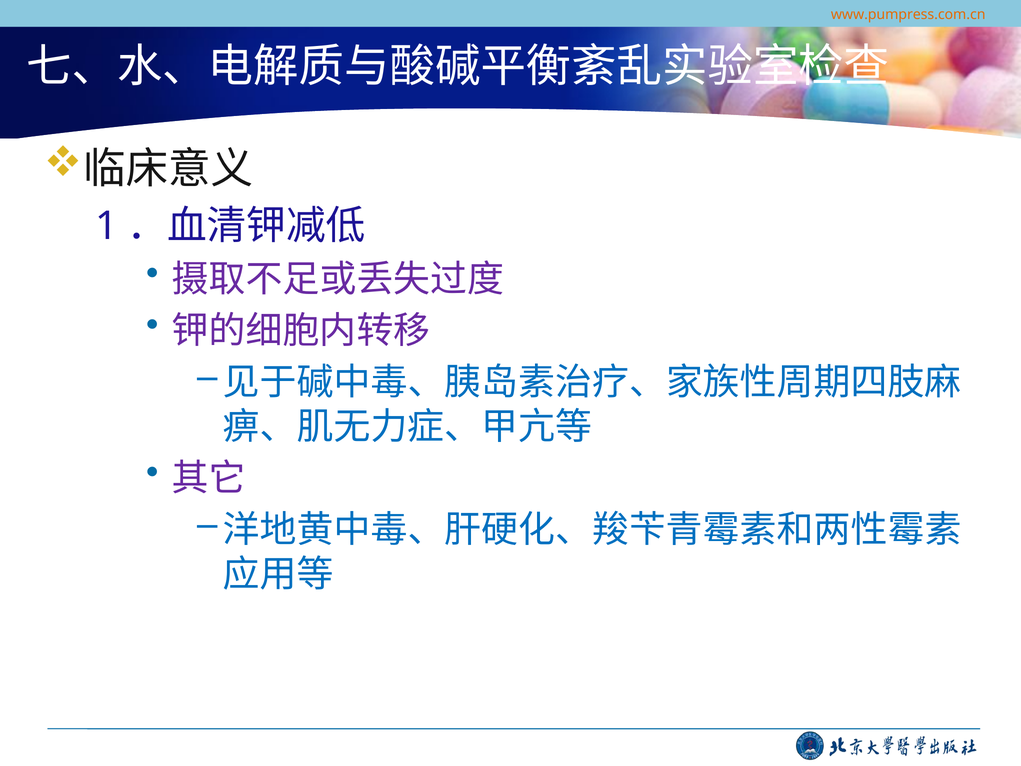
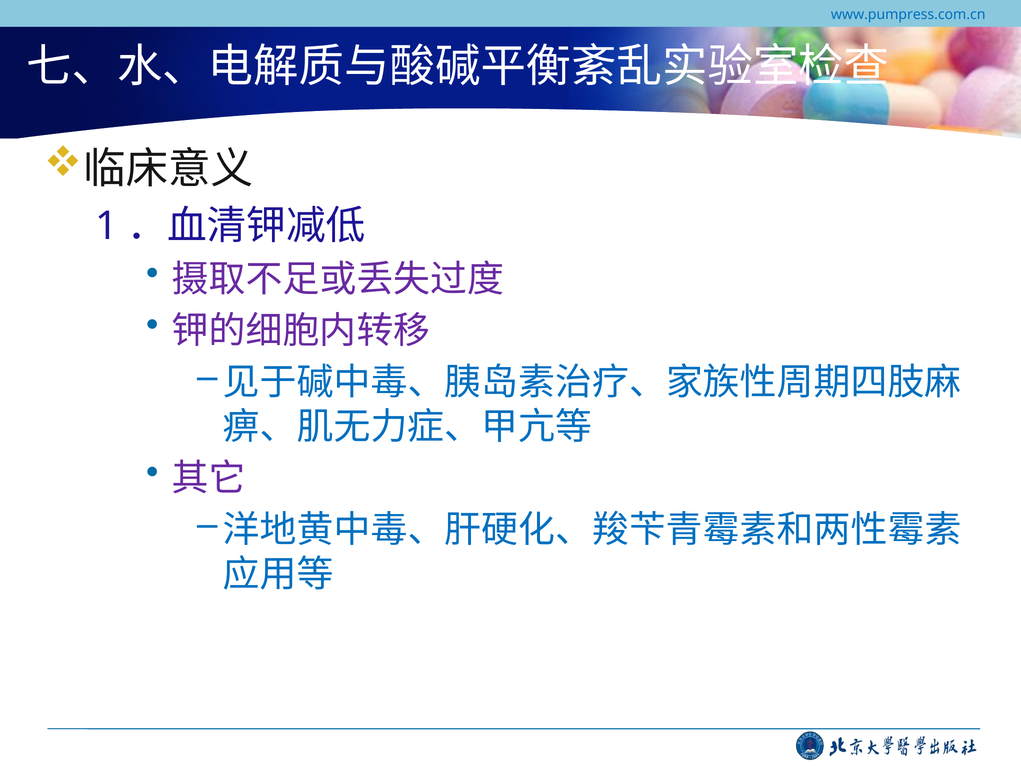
www.pumpress.com.cn colour: orange -> blue (908, 15)
